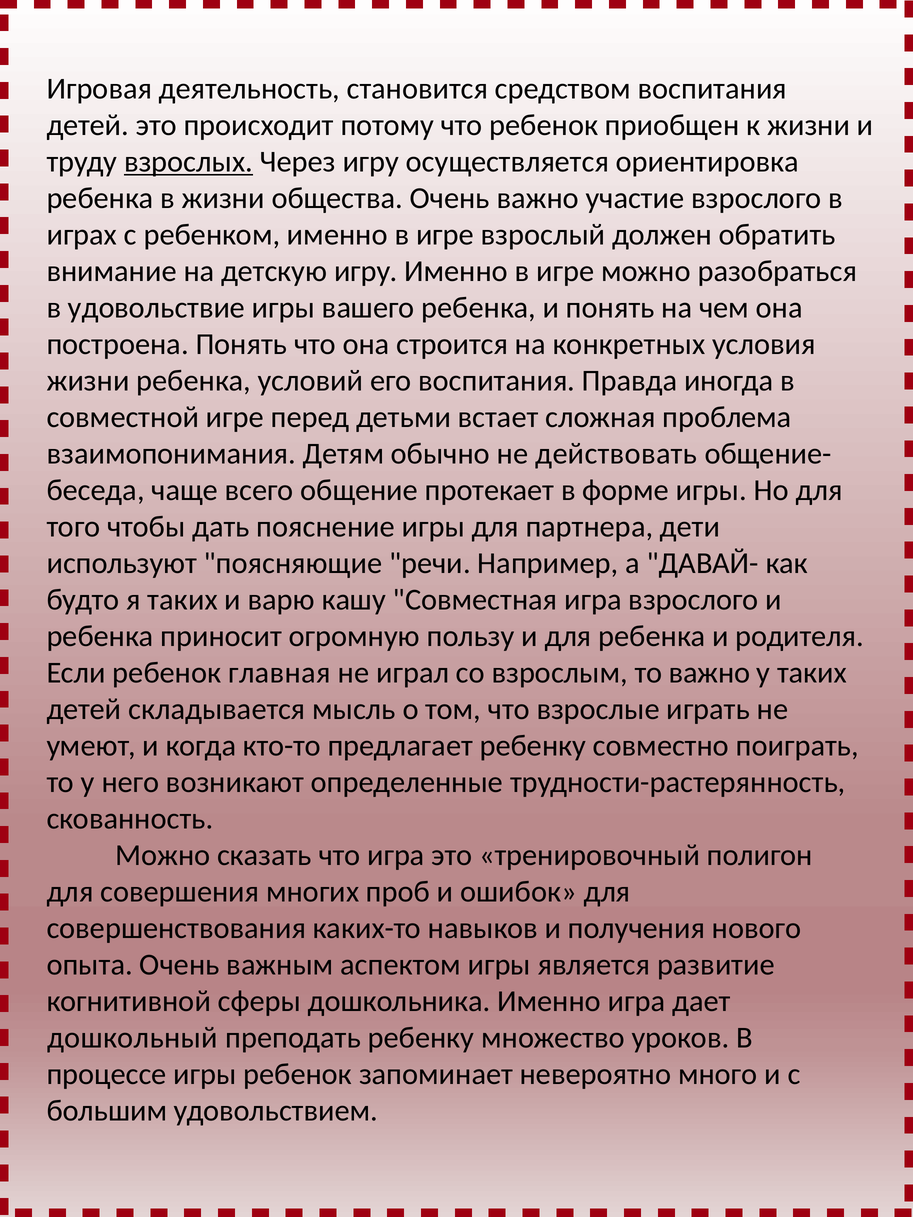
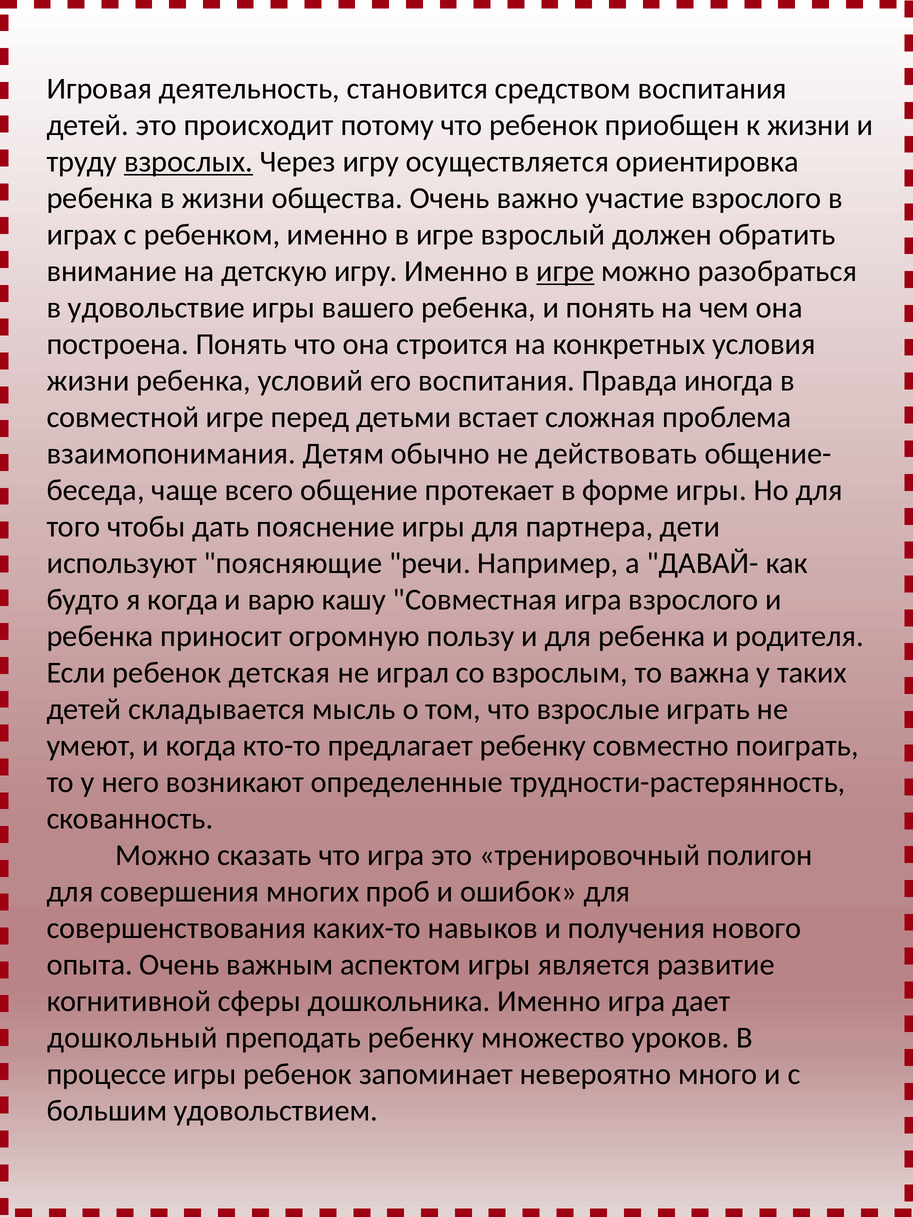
игре underline: none -> present (565, 271)
я таких: таких -> когда (183, 600)
главная: главная -> детская (279, 673)
то важно: важно -> важна (709, 673)
